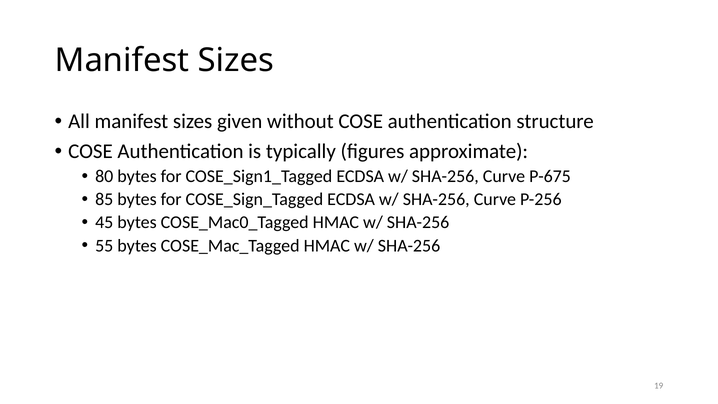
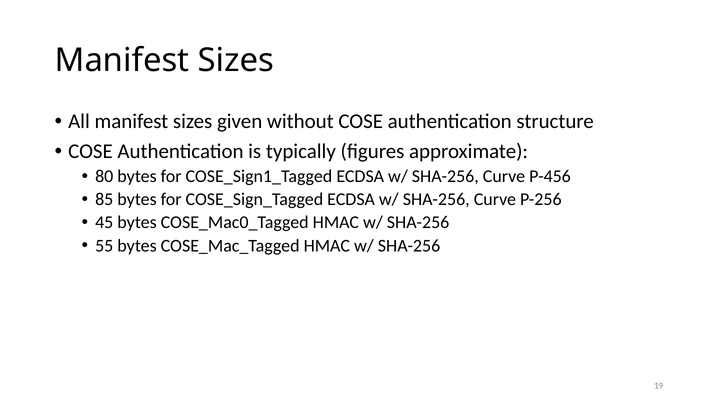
P-675: P-675 -> P-456 (550, 176)
